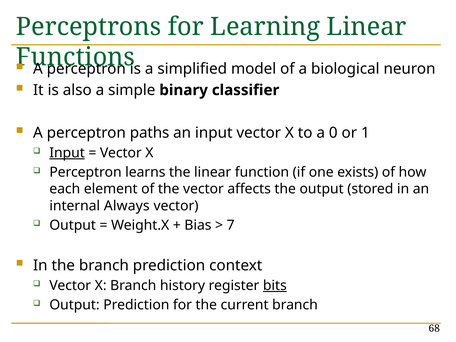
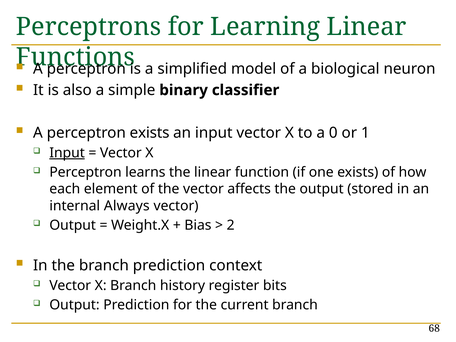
perceptron paths: paths -> exists (150, 133)
7: 7 -> 2 (231, 225)
bits underline: present -> none (275, 286)
